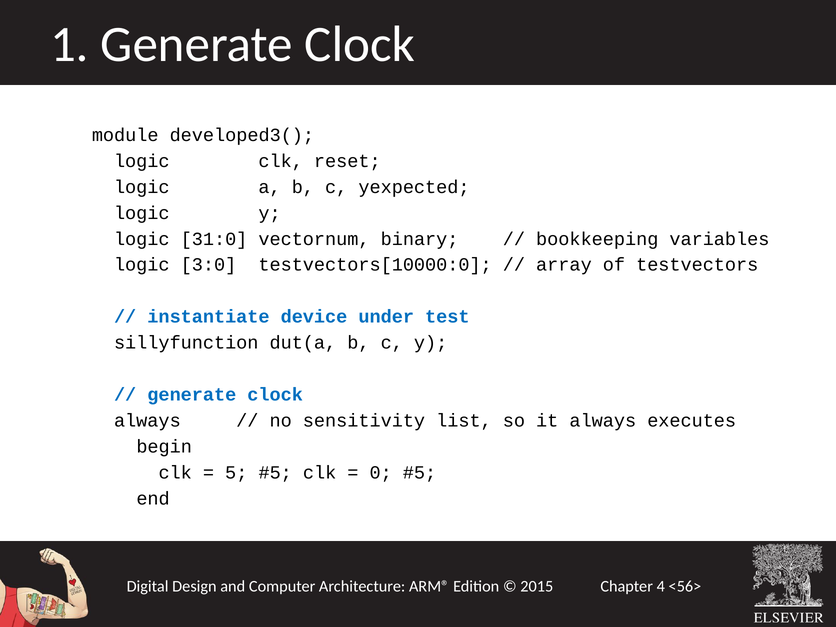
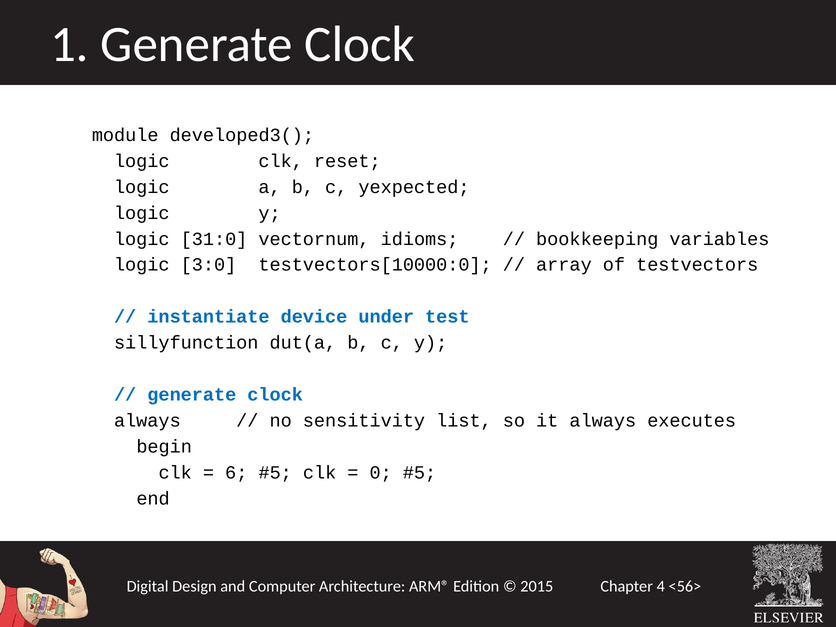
binary: binary -> idioms (420, 239)
5: 5 -> 6 (236, 473)
